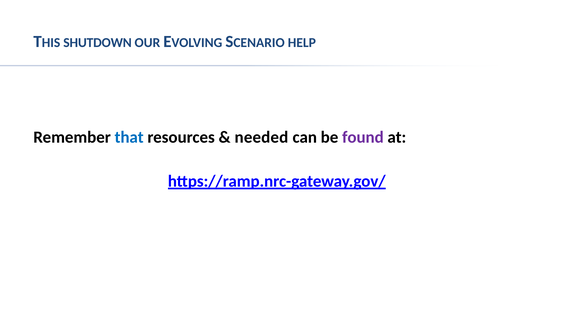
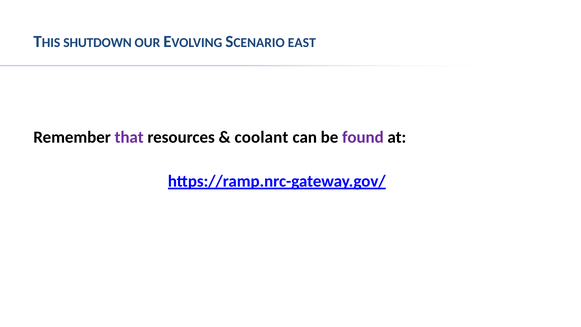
HELP: HELP -> EAST (302, 43)
that colour: blue -> purple (129, 137)
needed: needed -> coolant (261, 137)
